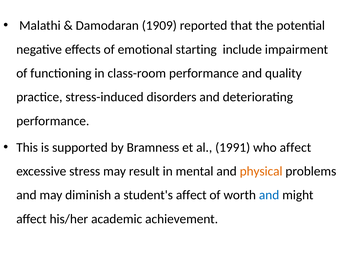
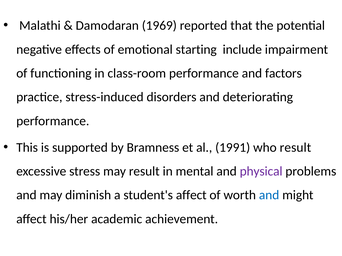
1909: 1909 -> 1969 (159, 26)
quality: quality -> factors (283, 73)
who affect: affect -> result (295, 148)
physical colour: orange -> purple (261, 172)
